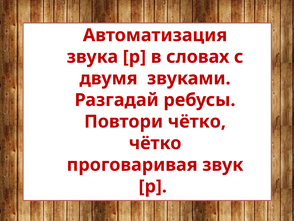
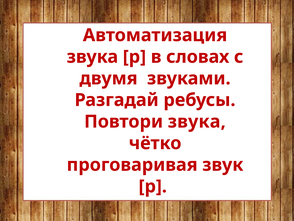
Повтори чётко: чётко -> звука (197, 121)
